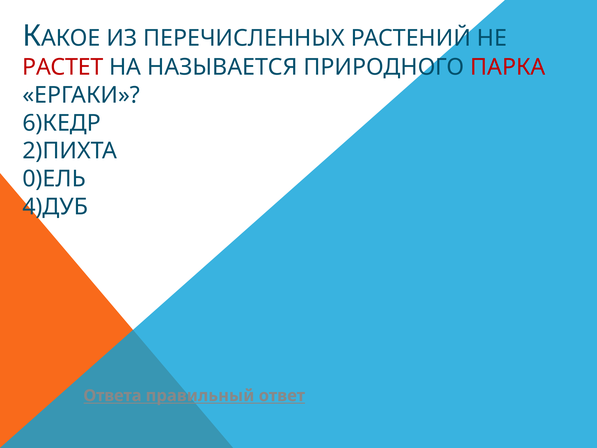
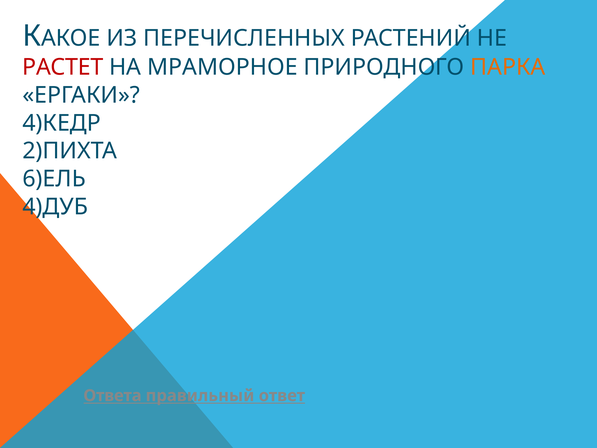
НАЗЫВАЕТСЯ: НАЗЫВАЕТСЯ -> МРАМОРНОЕ (222, 67)
ПАРКА colour: red -> orange (508, 67)
6)КЕДР: 6)КЕДР -> 4)КЕДР (62, 123)
0)ЕЛЬ: 0)ЕЛЬ -> 6)ЕЛЬ (54, 179)
